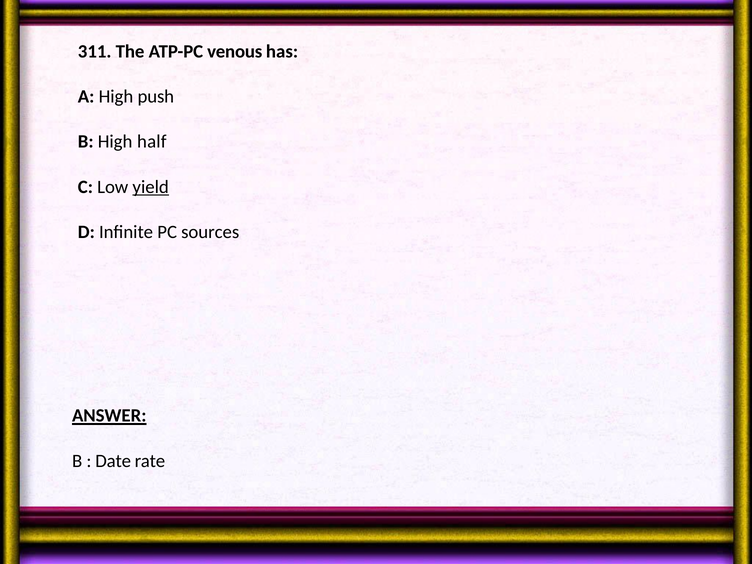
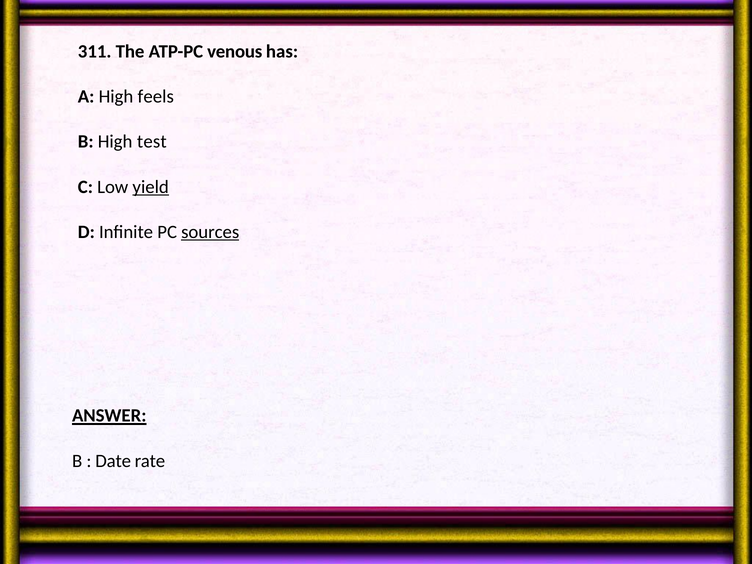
push: push -> feels (156, 97)
half: half -> test (152, 142)
sources underline: none -> present (210, 232)
